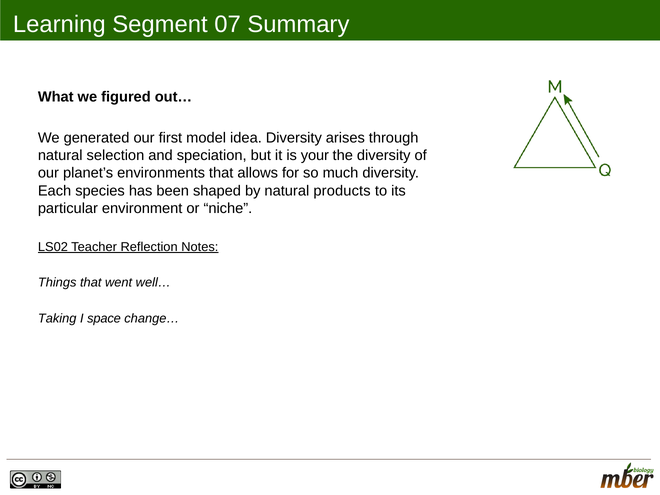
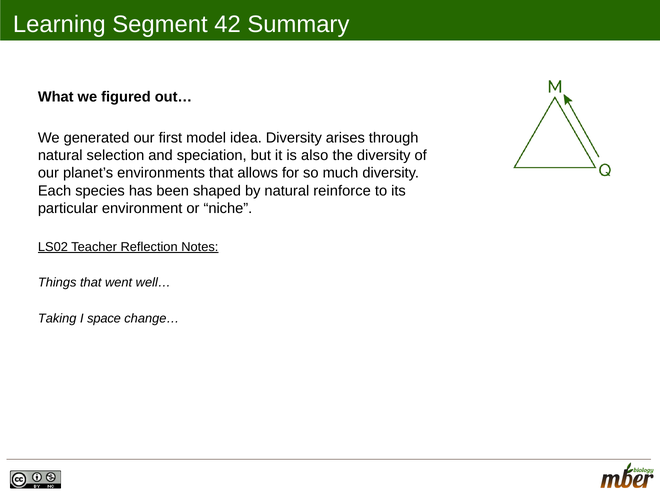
07: 07 -> 42 (228, 24)
your: your -> also (315, 155)
products: products -> reinforce (342, 191)
